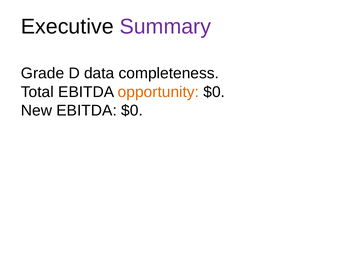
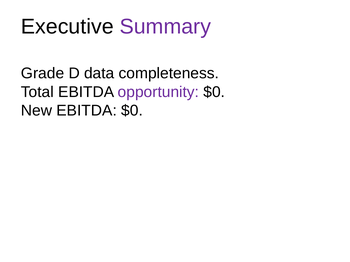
opportunity colour: orange -> purple (158, 92)
